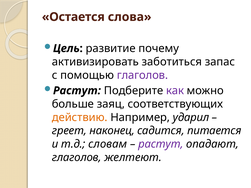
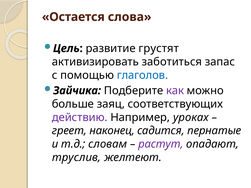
почему: почему -> грустят (159, 48)
глаголов colour: purple -> blue (142, 75)
Растут: Растут -> Зайчика (77, 91)
действию colour: orange -> purple (80, 118)
ударил: ударил -> уроках (191, 118)
питается: питается -> пернатые (214, 131)
глаголов: глаголов -> труслив (76, 158)
